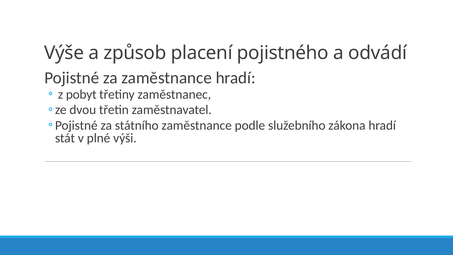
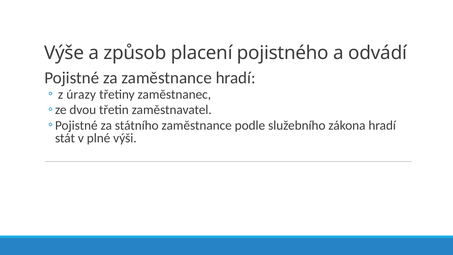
pobyt: pobyt -> úrazy (81, 94)
